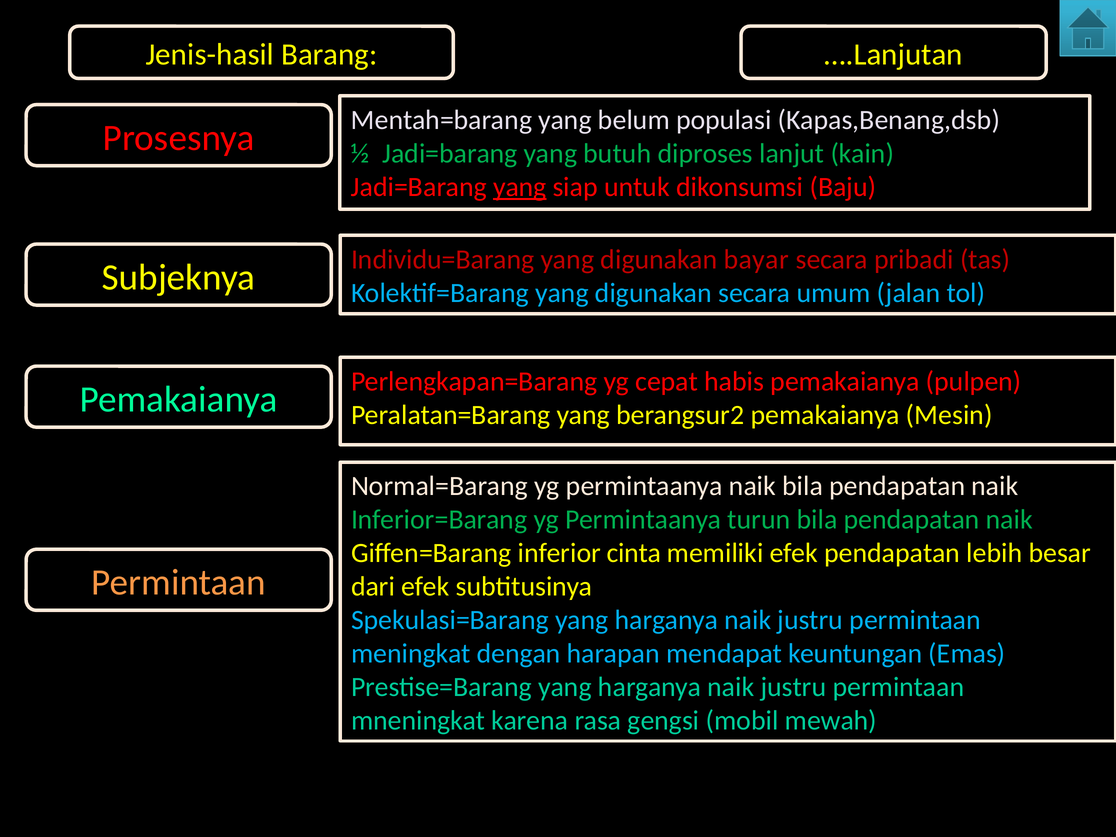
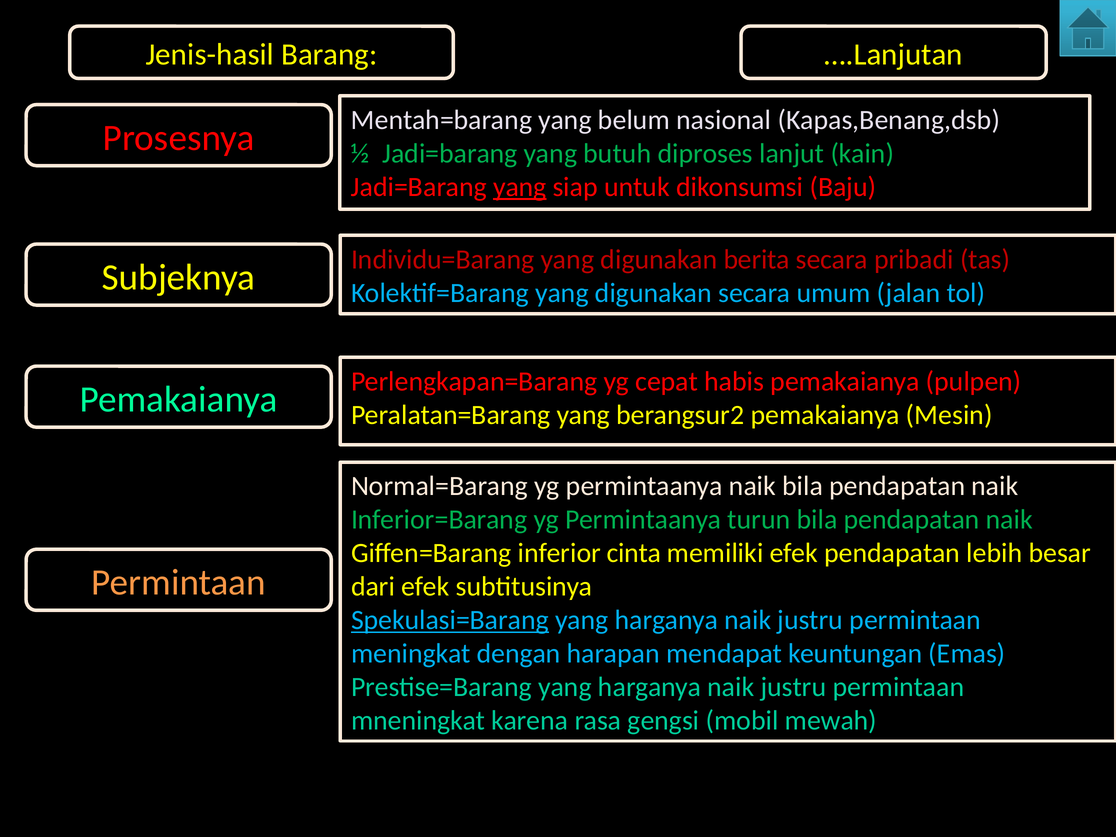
populasi: populasi -> nasional (724, 120)
bayar: bayar -> berita (757, 260)
Spekulasi=Barang underline: none -> present (450, 620)
